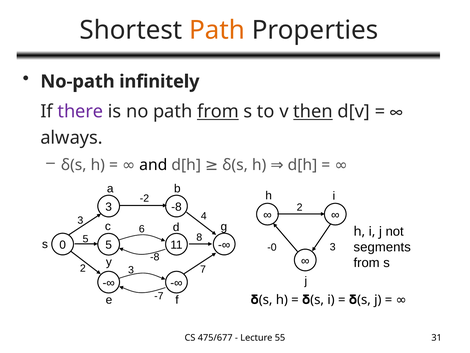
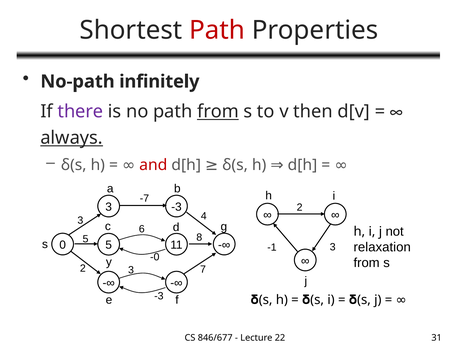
Path colour: orange -> red (217, 30)
then underline: present -> none (313, 111)
always underline: none -> present (72, 138)
and colour: black -> red (153, 165)
-2: -2 -> -7 (144, 198)
3 -8: -8 -> -3 (176, 207)
segments: segments -> relaxation (382, 247)
-0: -0 -> -1 (272, 247)
-8: -8 -> -0 (155, 257)
-7: -7 -> -3 (159, 296)
475/677: 475/677 -> 846/677 (215, 337)
55: 55 -> 22 (280, 337)
